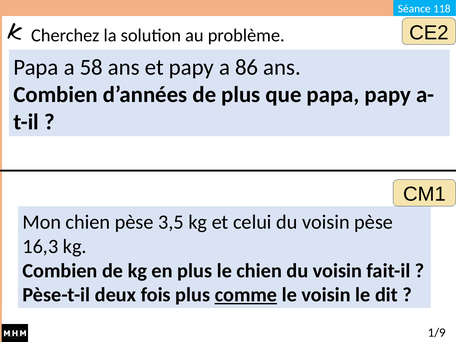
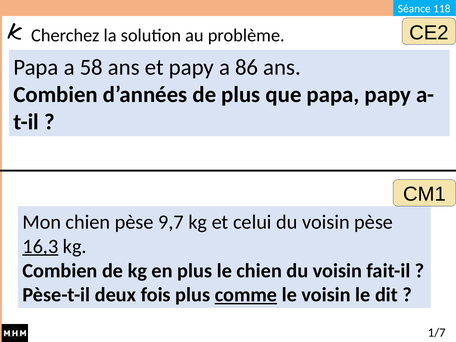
3,5: 3,5 -> 9,7 (171, 222)
16,3 underline: none -> present (40, 246)
1/9: 1/9 -> 1/7 (437, 333)
